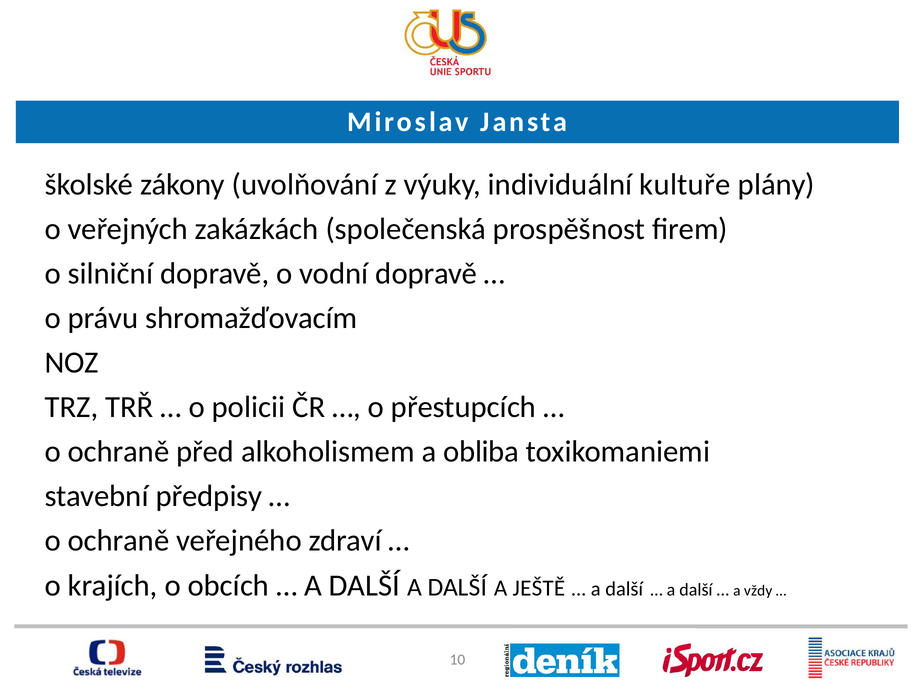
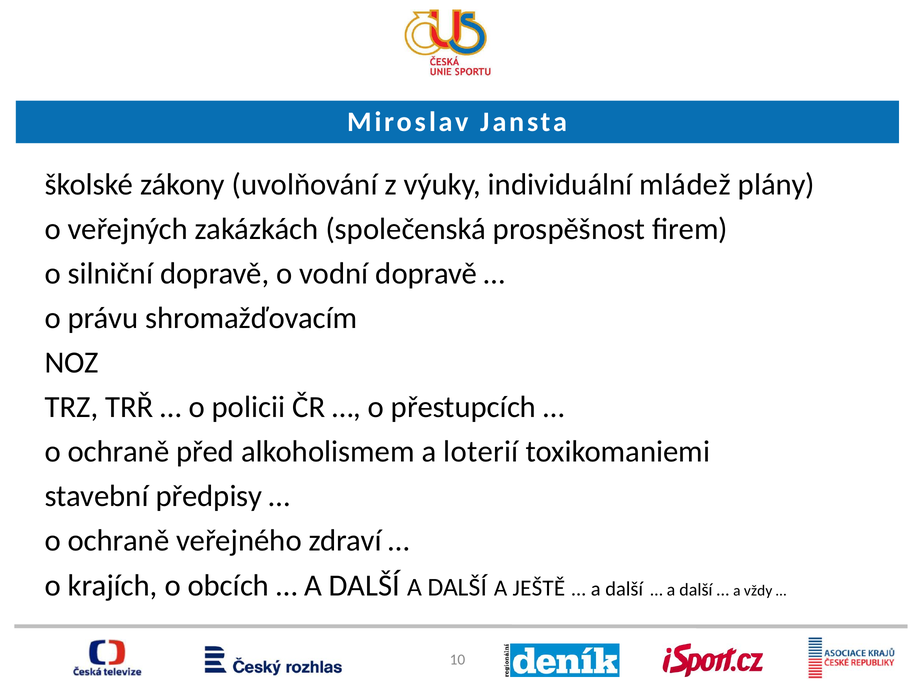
kultuře: kultuře -> mládež (685, 185)
obliba: obliba -> loterií (481, 452)
